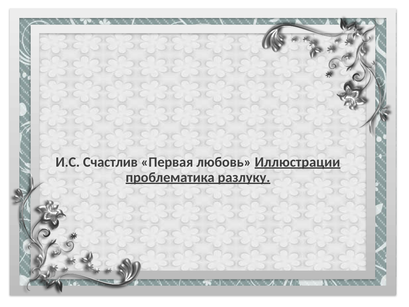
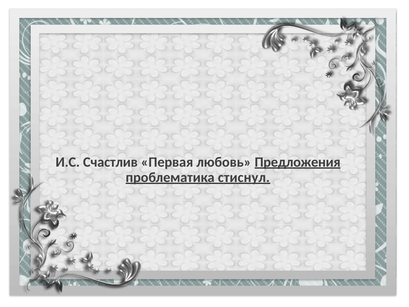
Иллюстрации: Иллюстрации -> Предложения (298, 162)
разлуку: разлуку -> стиснул (244, 177)
